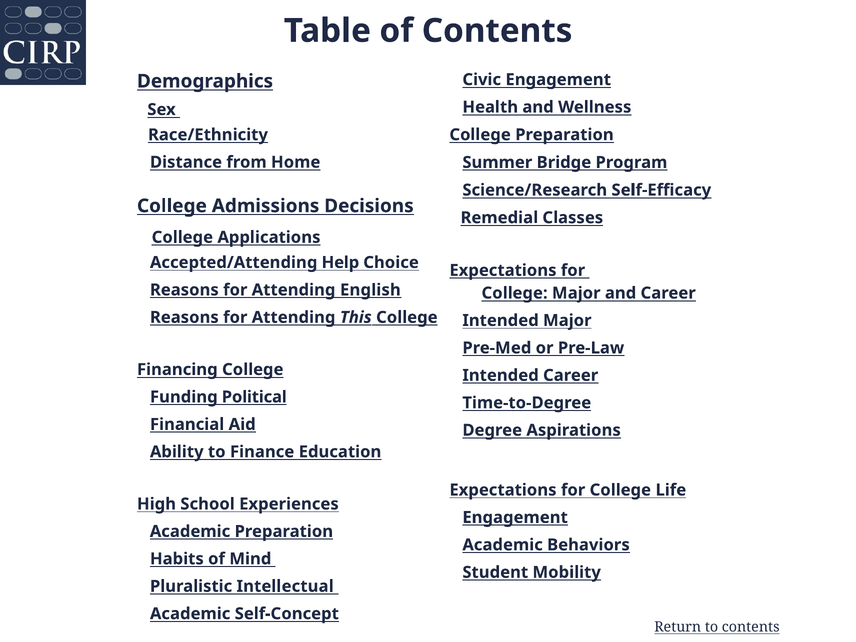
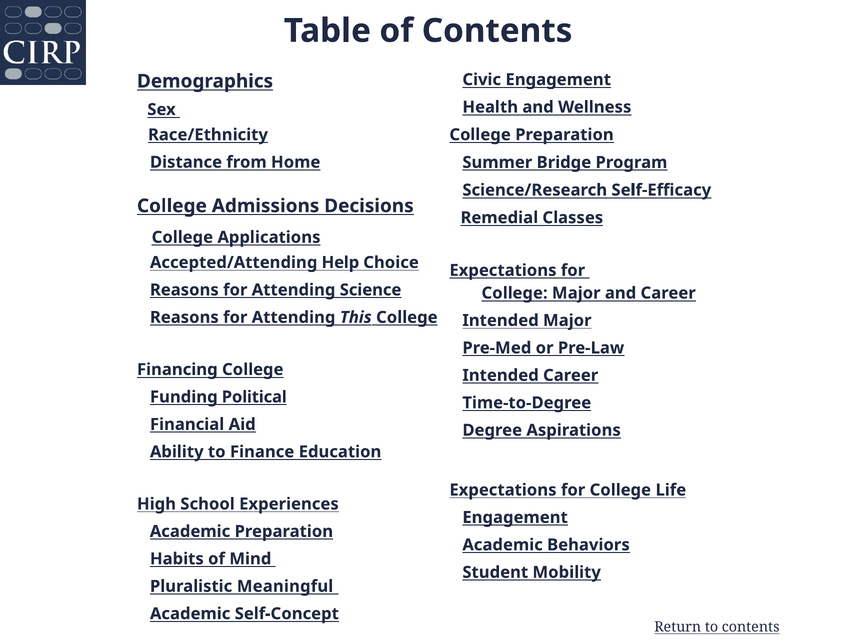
English: English -> Science (371, 290)
Intellectual: Intellectual -> Meaningful (285, 586)
